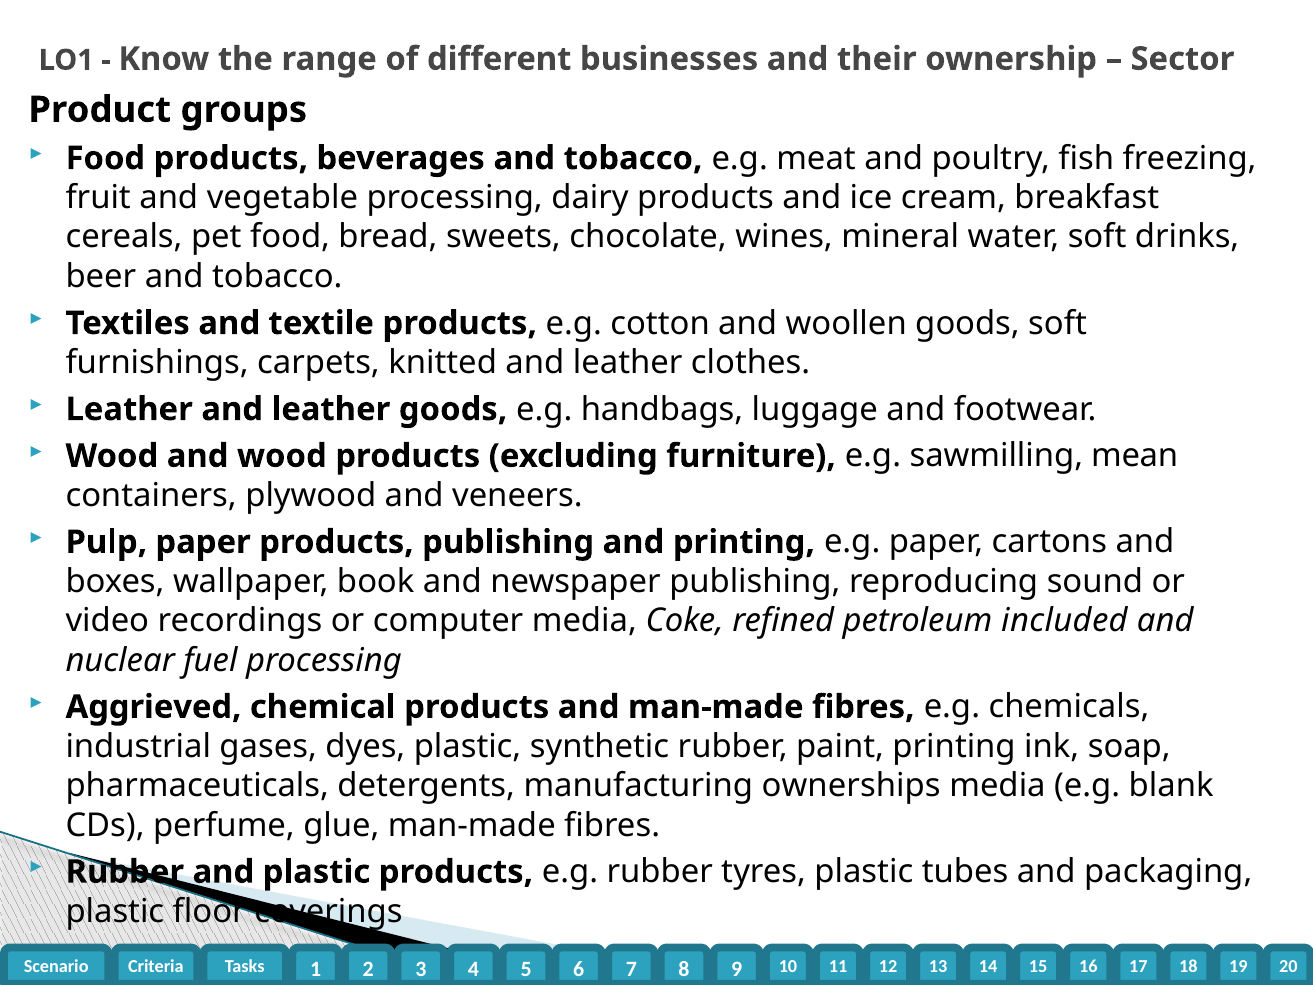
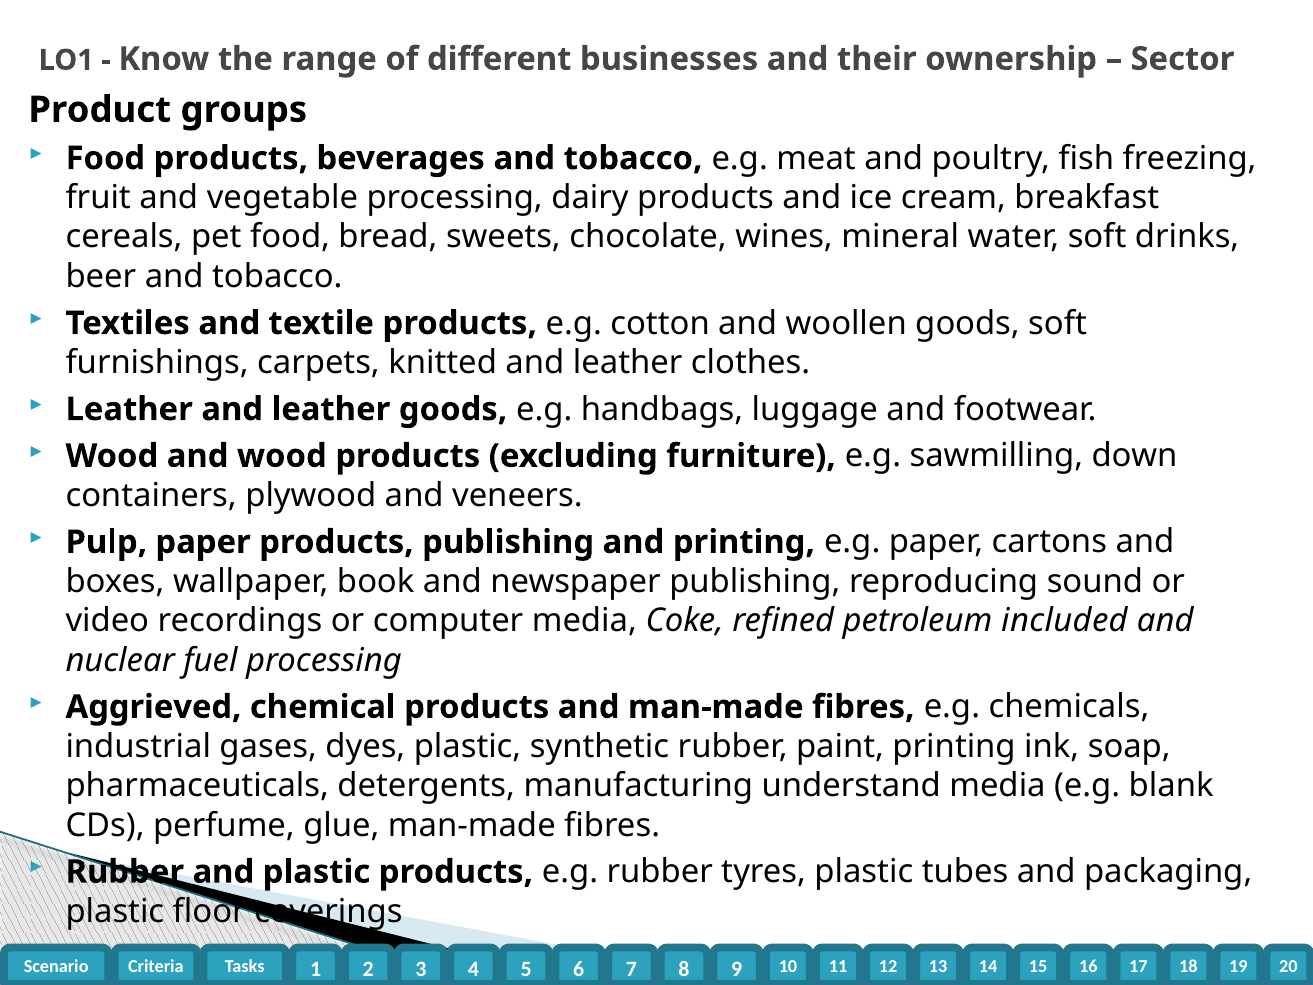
mean: mean -> down (1135, 456)
ownerships: ownerships -> understand (851, 786)
